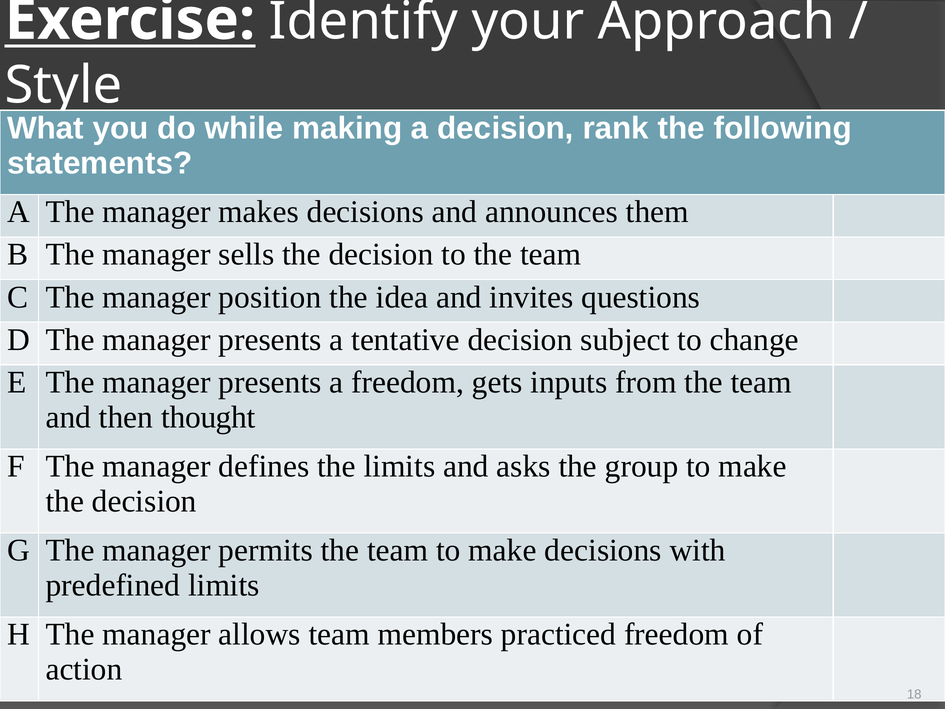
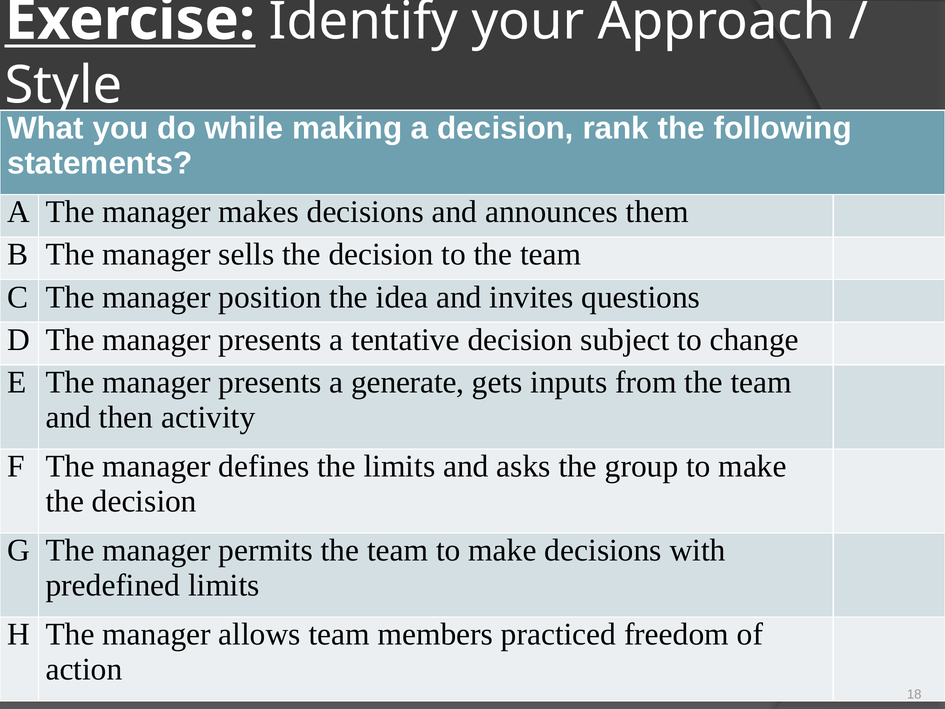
a freedom: freedom -> generate (408, 382)
thought: thought -> activity (208, 417)
